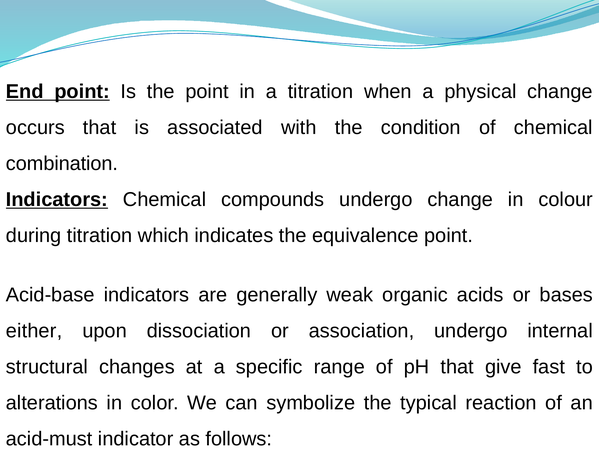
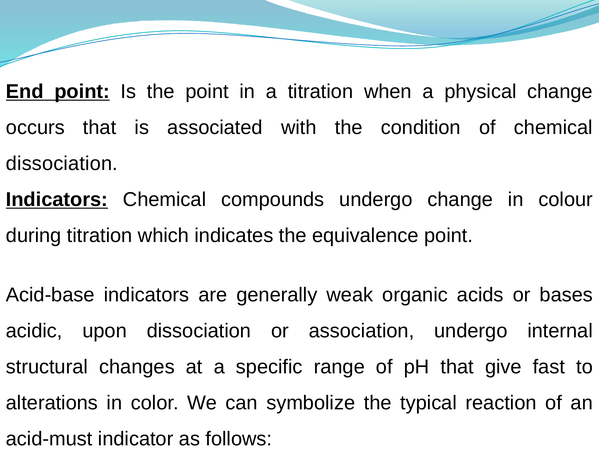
combination: combination -> dissociation (62, 163)
either: either -> acidic (34, 330)
